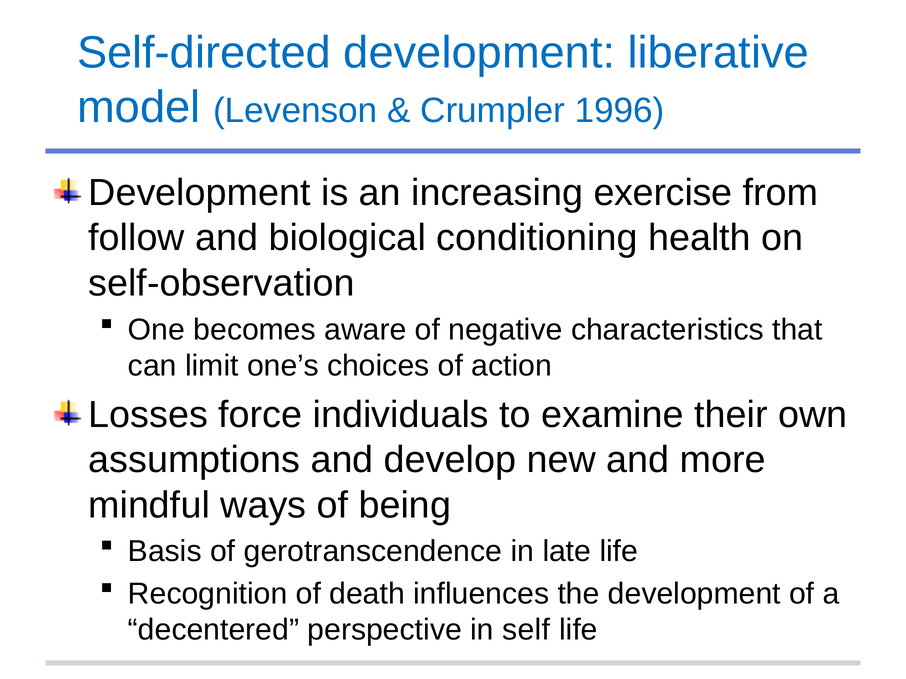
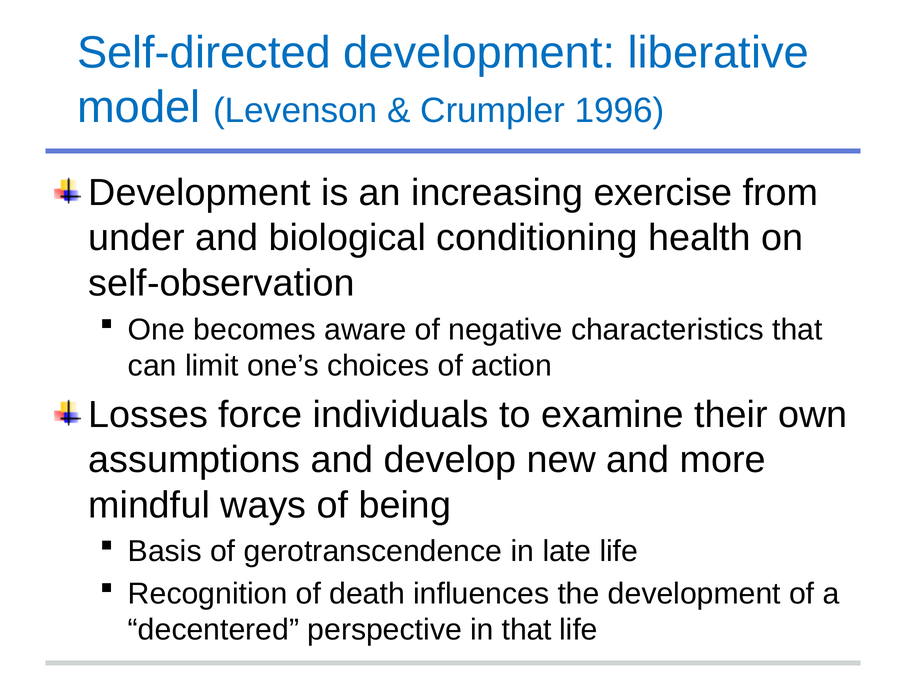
follow: follow -> under (137, 238)
in self: self -> that (527, 630)
